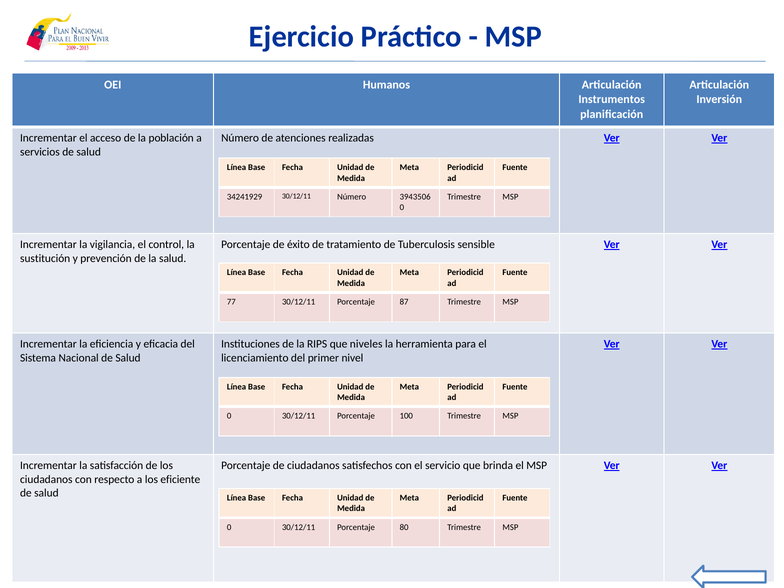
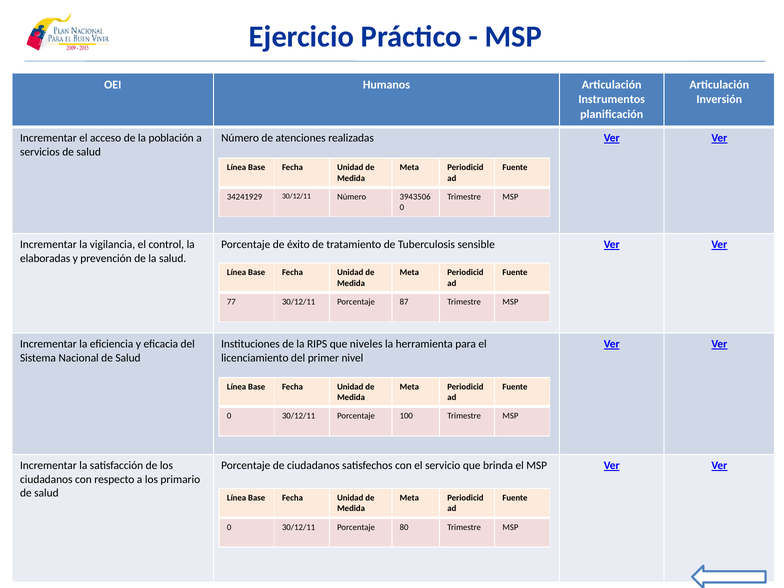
sustitución: sustitución -> elaboradas (45, 259)
eficiente: eficiente -> primario (180, 479)
